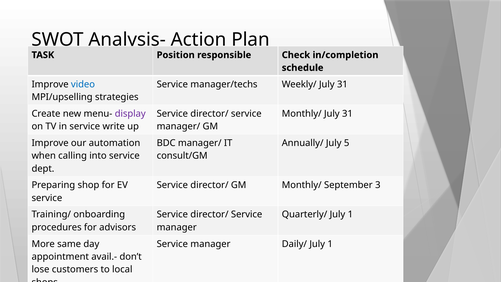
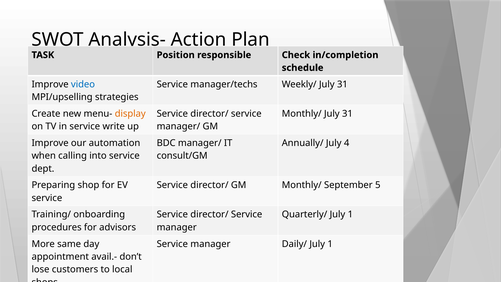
display colour: purple -> orange (130, 114)
5: 5 -> 4 (347, 143)
3: 3 -> 5 (378, 185)
